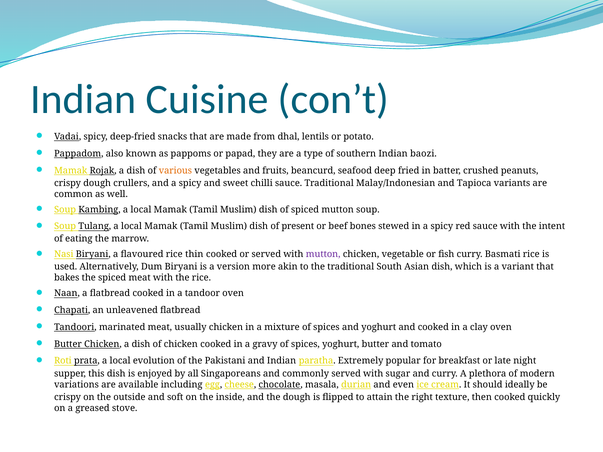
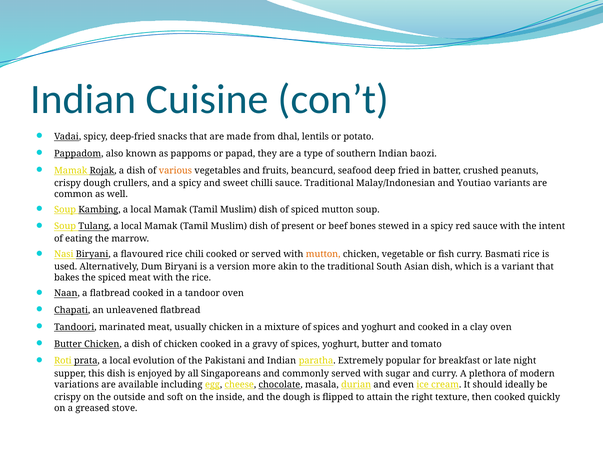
Tapioca: Tapioca -> Youtiao (474, 183)
thin: thin -> chili (194, 254)
mutton colour: purple -> orange (323, 254)
